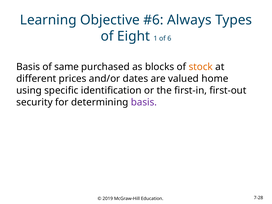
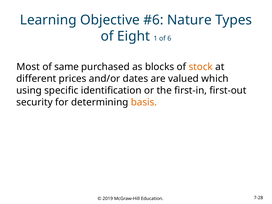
Always: Always -> Nature (189, 20)
Basis: Basis -> Most (28, 67)
home: home -> which (215, 79)
basis colour: purple -> orange (144, 102)
